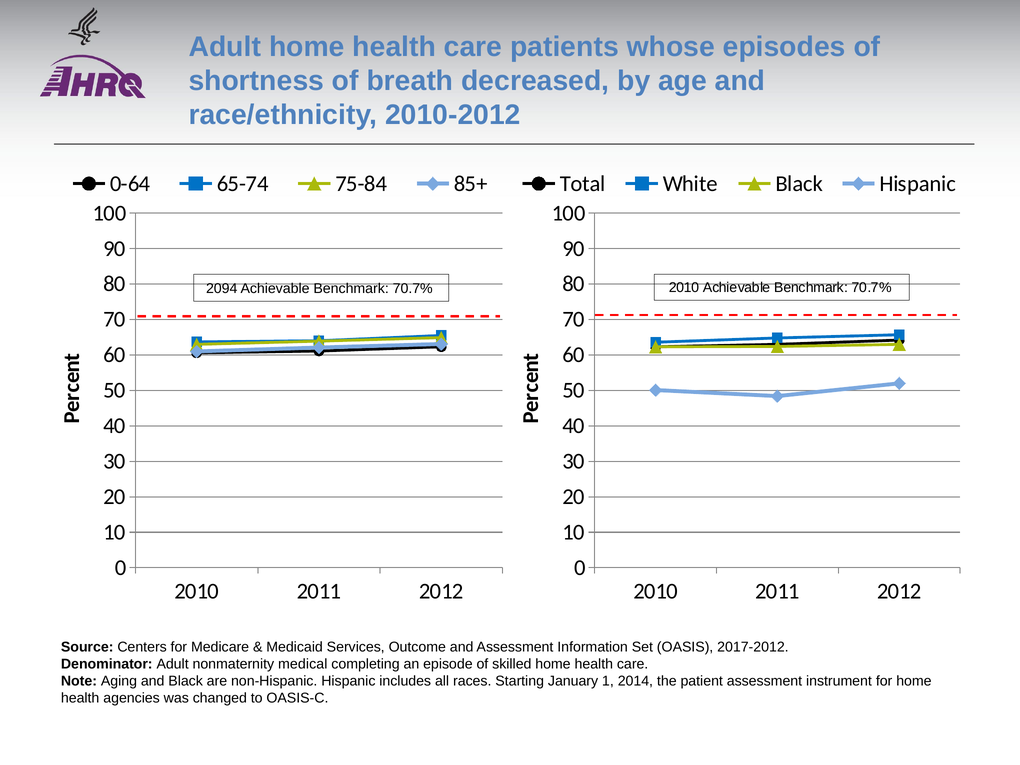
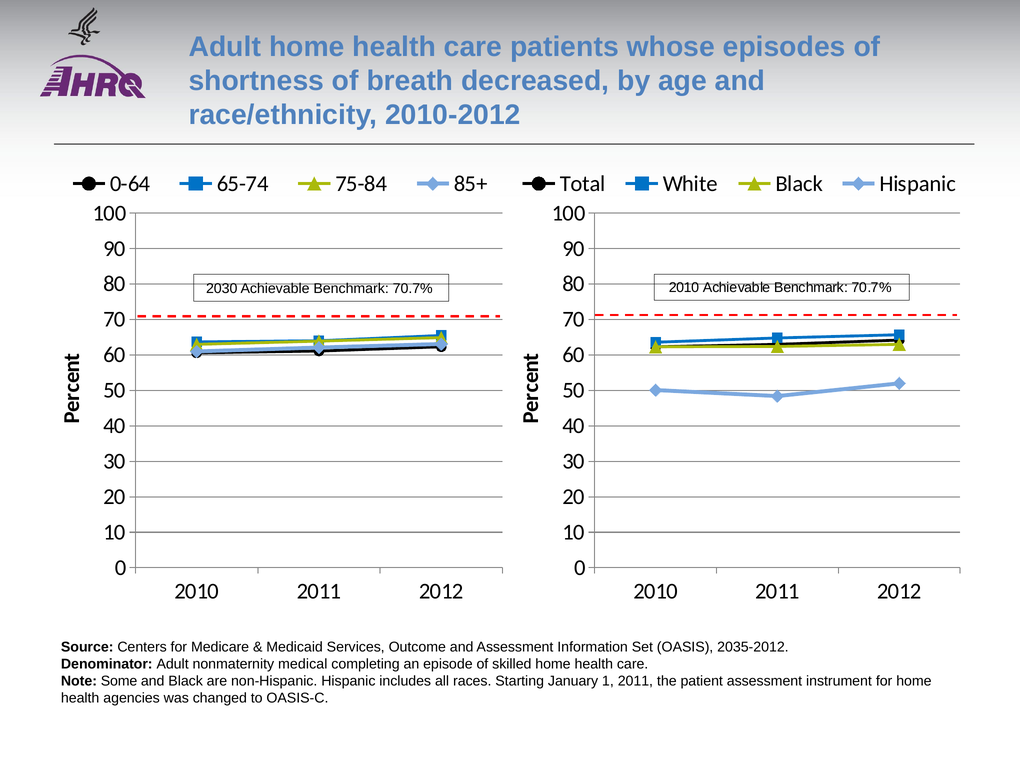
2094: 2094 -> 2030 (222, 289)
2017-2012: 2017-2012 -> 2035-2012 (753, 647)
Aging: Aging -> Some (119, 681)
1 2014: 2014 -> 2011 (635, 681)
